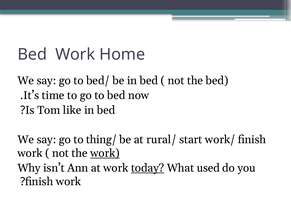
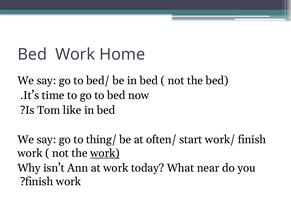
rural/: rural/ -> often/ (161, 140)
today underline: present -> none (148, 168)
used: used -> near (208, 168)
